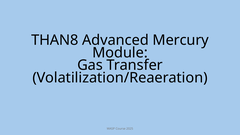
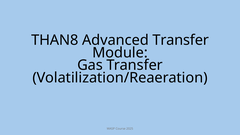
Advanced Mercury: Mercury -> Transfer (181, 40)
